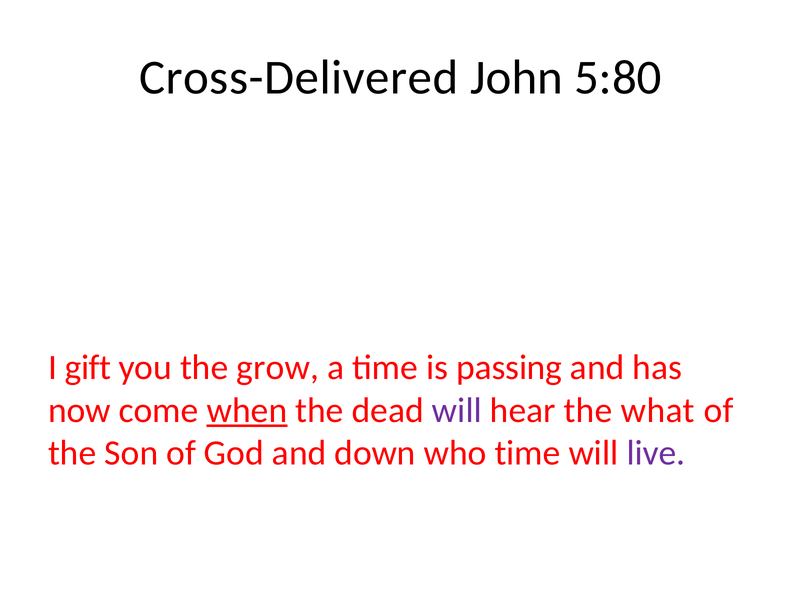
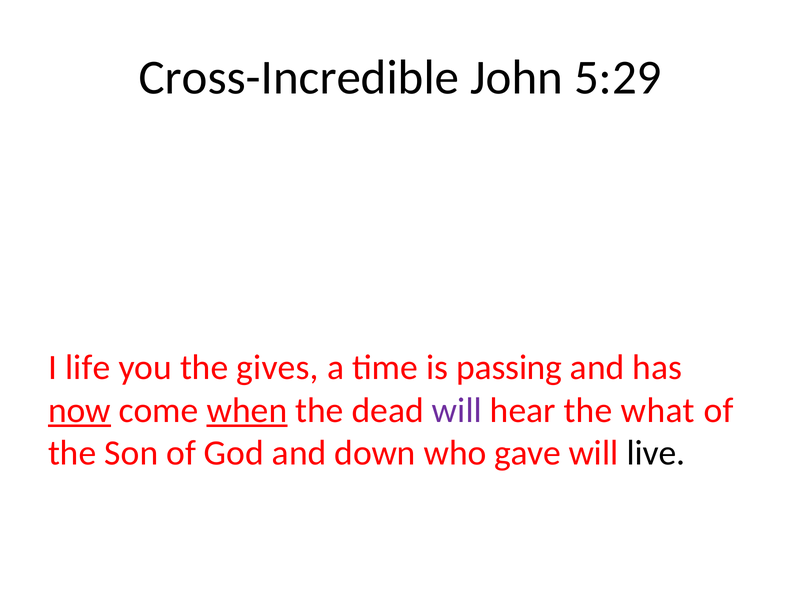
Cross-Delivered: Cross-Delivered -> Cross-Incredible (299, 78)
5:80: 5:80 -> 5:29 (618, 78)
gift: gift -> life (88, 367)
grow: grow -> gives (278, 367)
now underline: none -> present (79, 410)
who time: time -> gave (528, 453)
live colour: purple -> black (656, 453)
